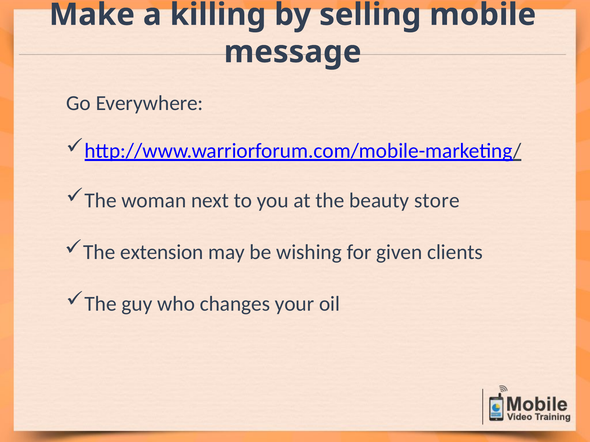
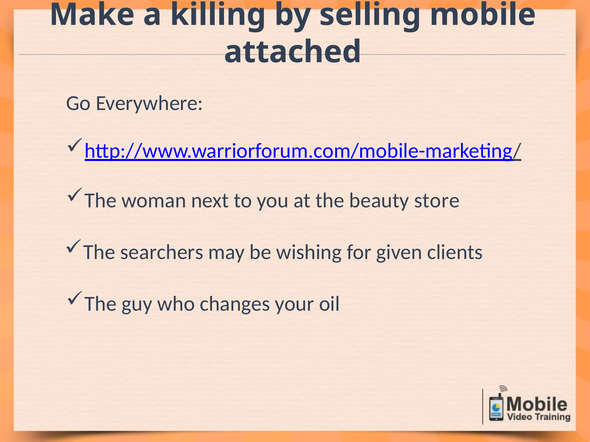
message: message -> attached (293, 52)
extension: extension -> searchers (162, 253)
